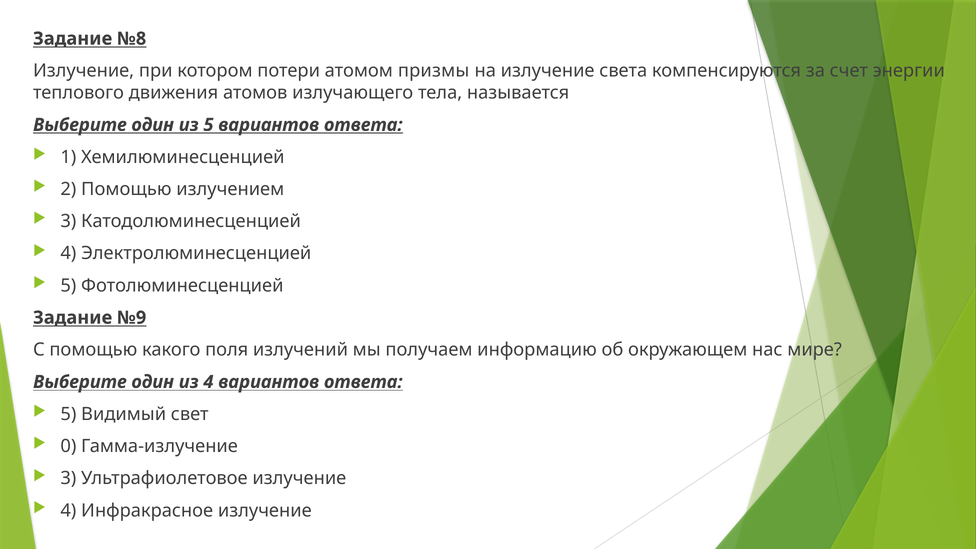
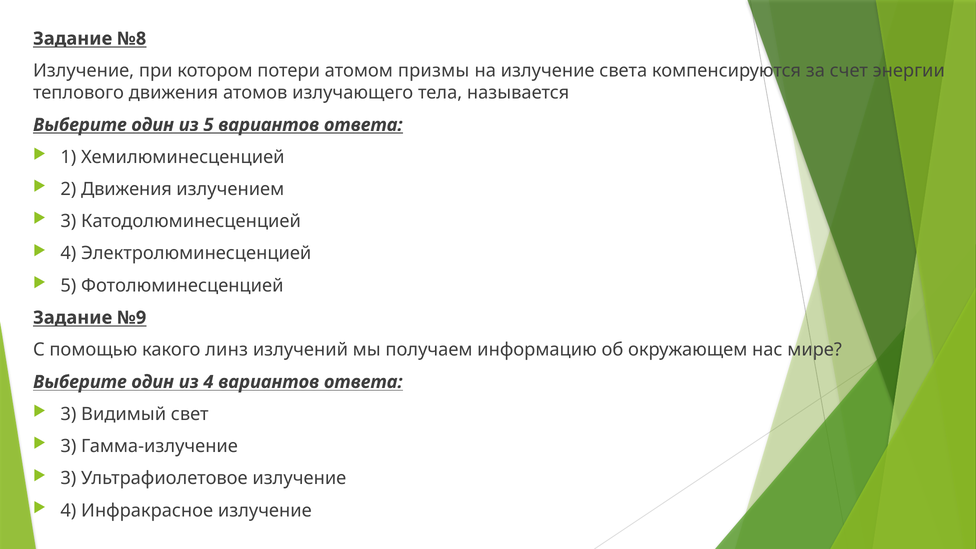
2 Помощью: Помощью -> Движения (126, 189)
поля: поля -> линз (227, 350)
5: 5 -> 3 (68, 414)
0: 0 -> 3 (68, 446)
